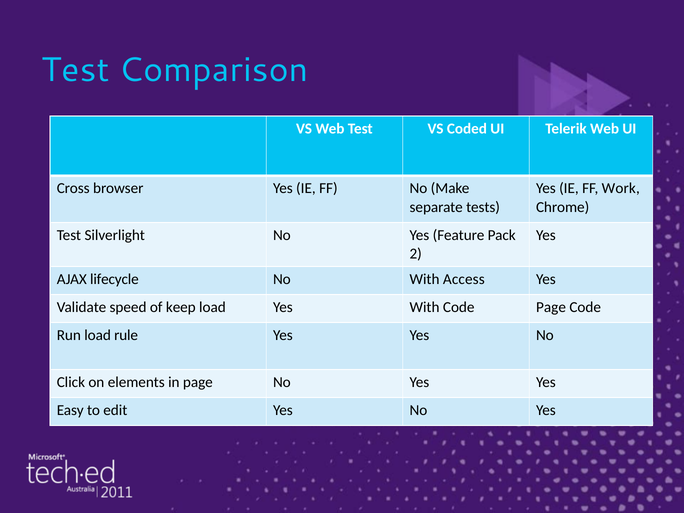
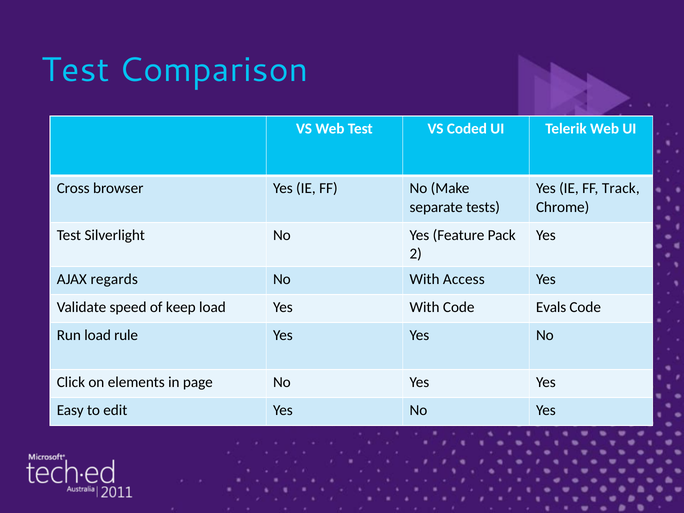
Work: Work -> Track (621, 188)
lifecycle: lifecycle -> regards (114, 279)
Code Page: Page -> Evals (551, 307)
